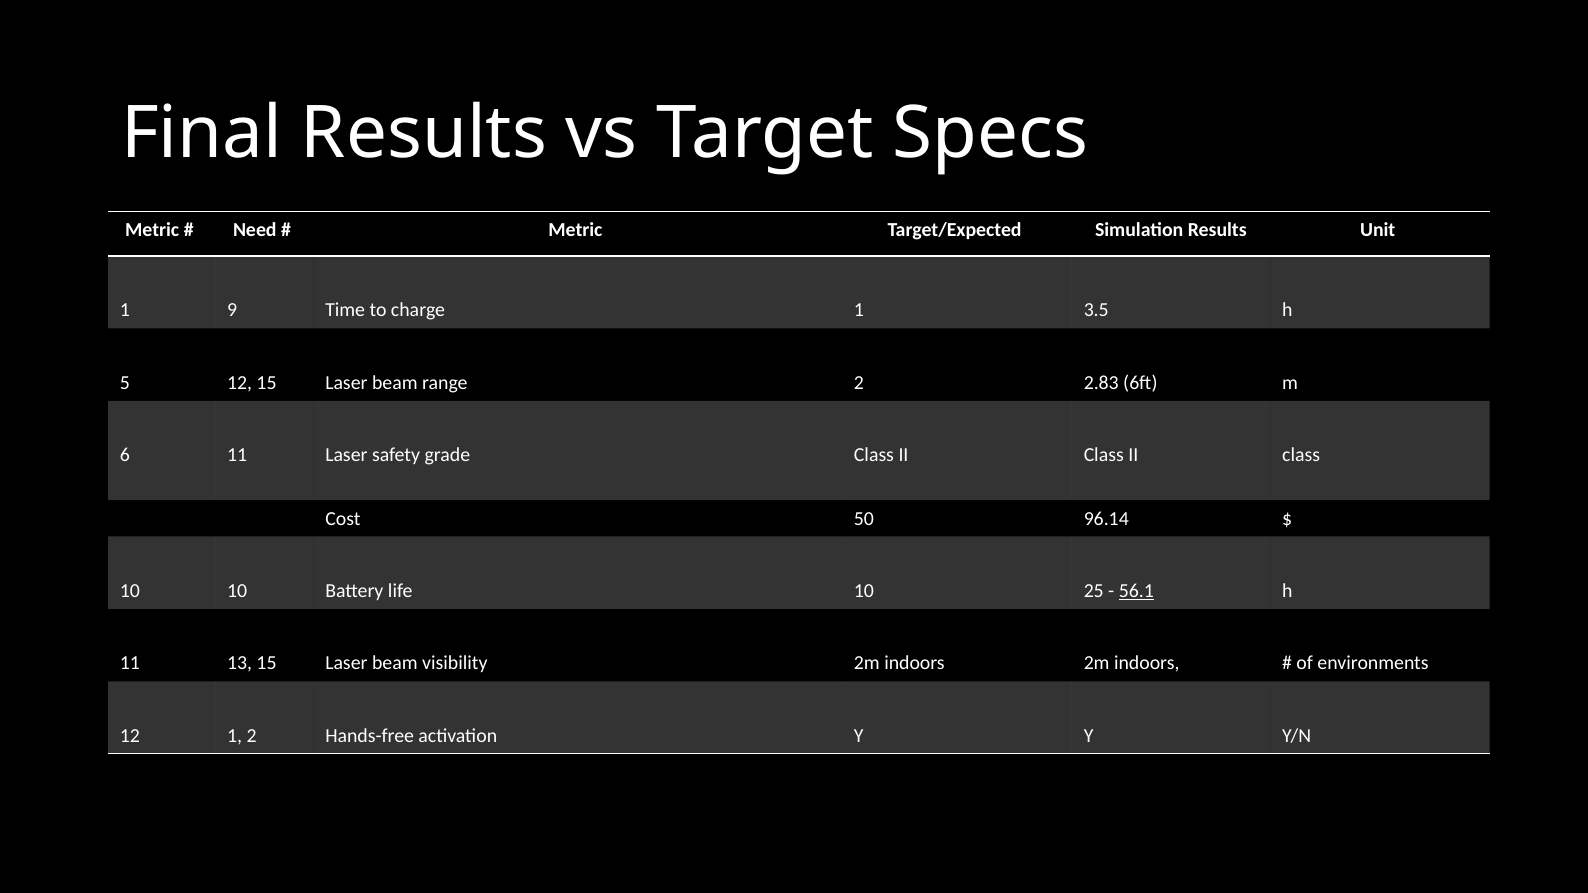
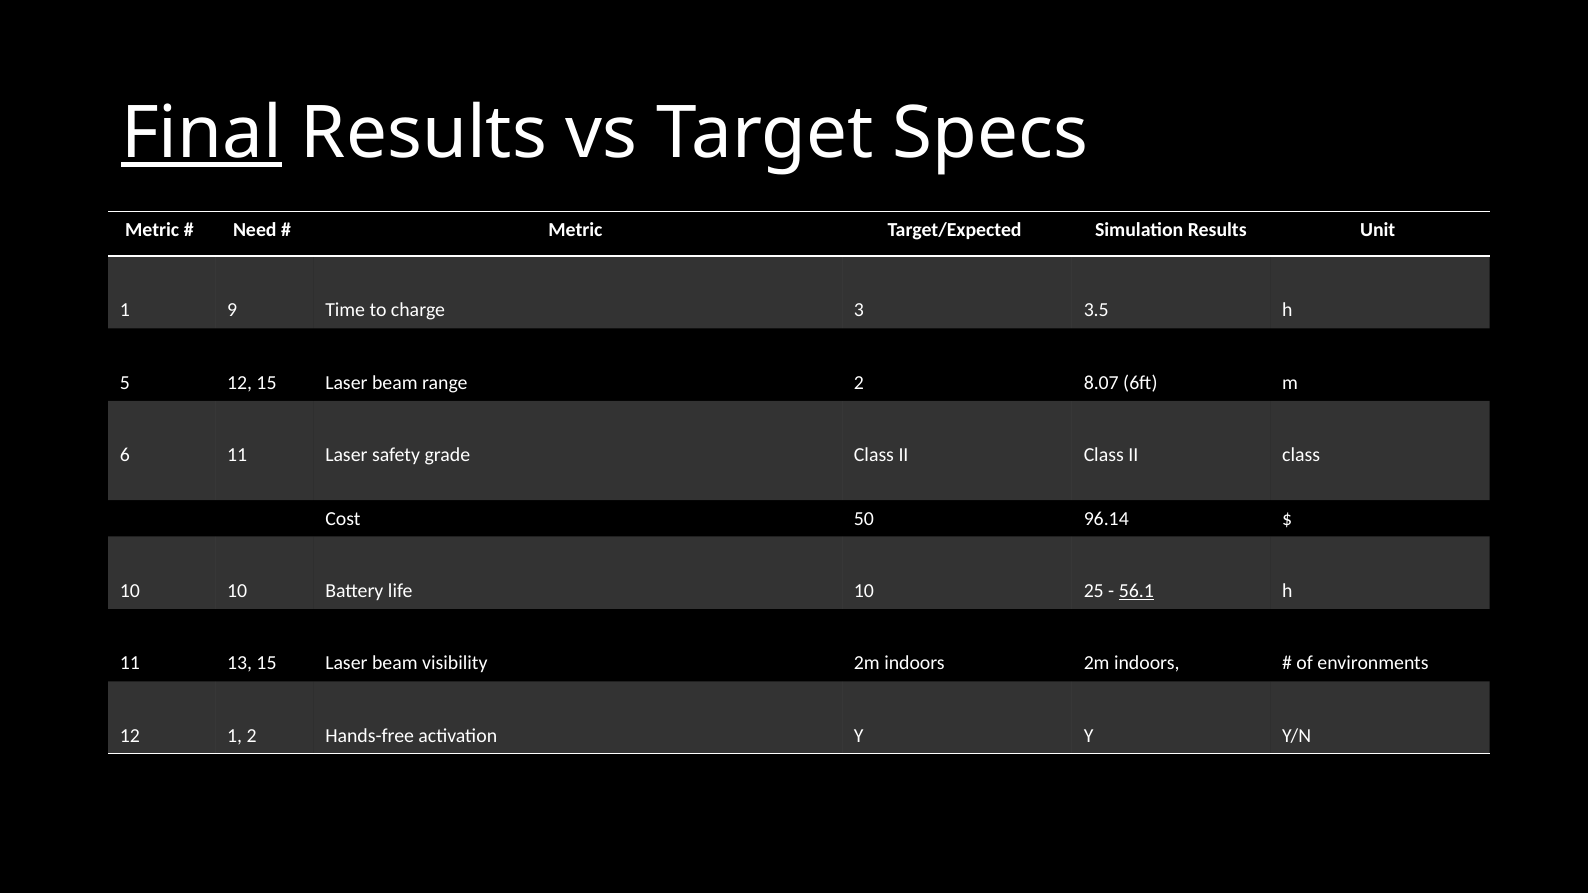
Final underline: none -> present (202, 133)
charge 1: 1 -> 3 (859, 311)
2.83: 2.83 -> 8.07 (1101, 383)
